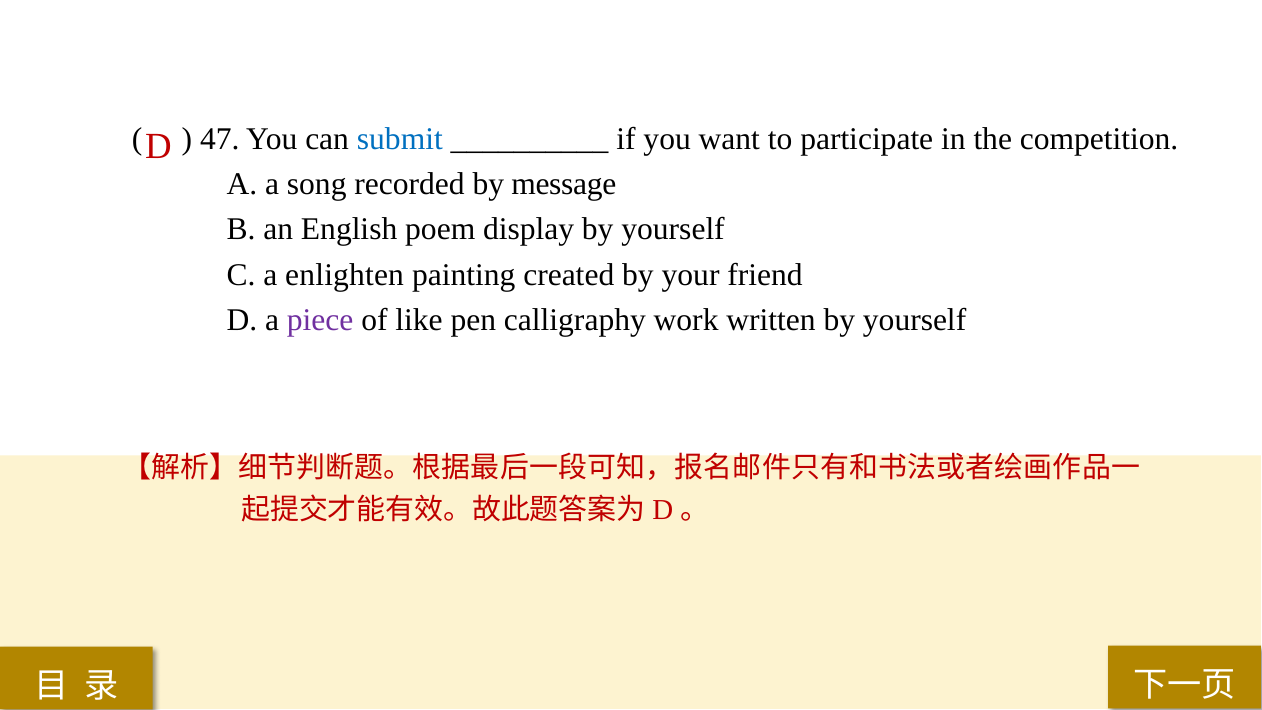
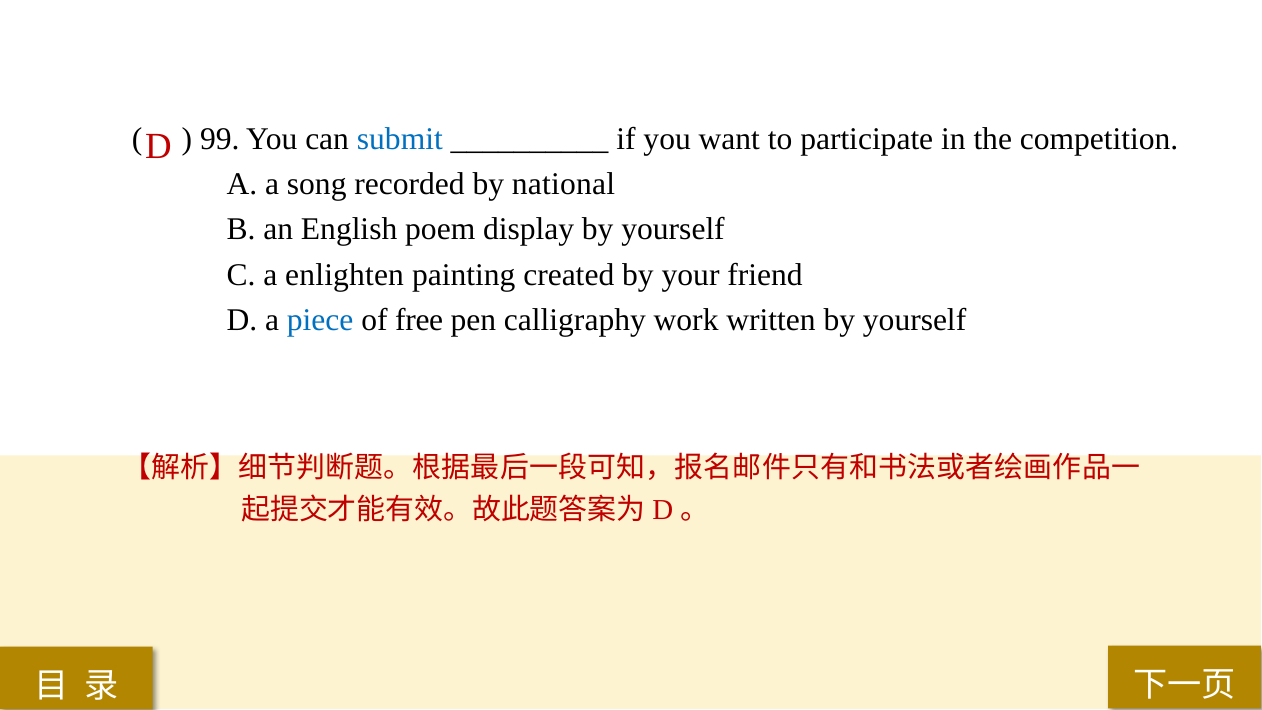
47: 47 -> 99 (220, 139)
message: message -> national (564, 184)
piece colour: purple -> blue (320, 320)
like: like -> free (419, 320)
